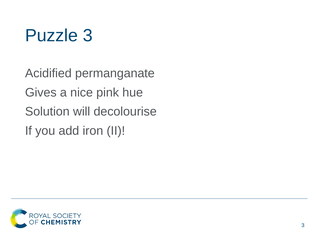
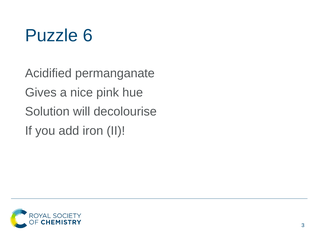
Puzzle 3: 3 -> 6 (88, 36)
